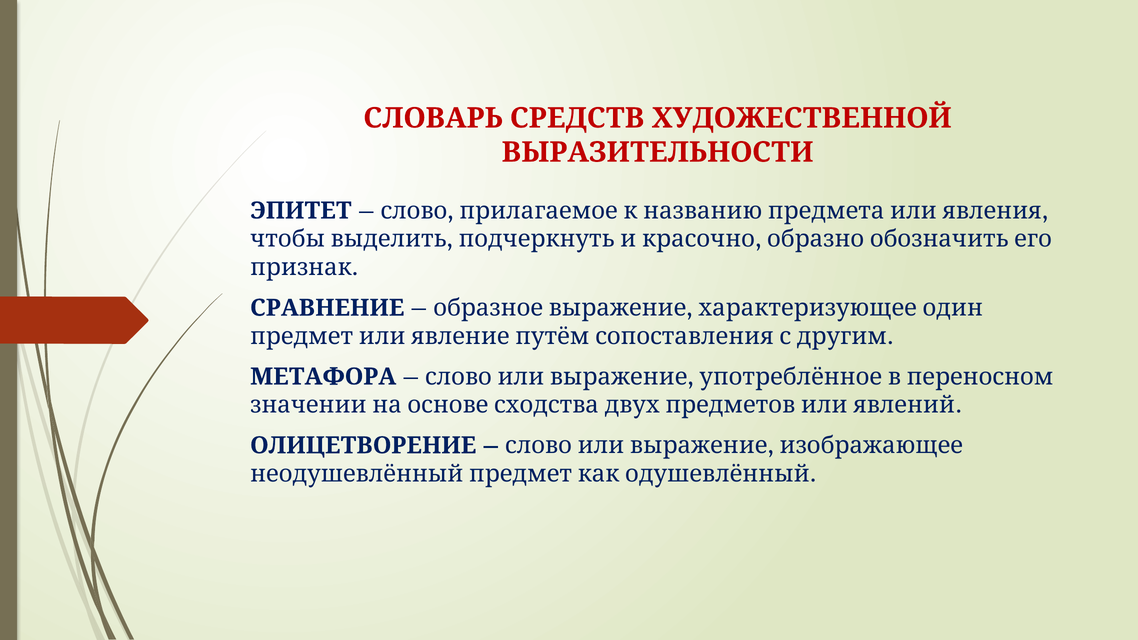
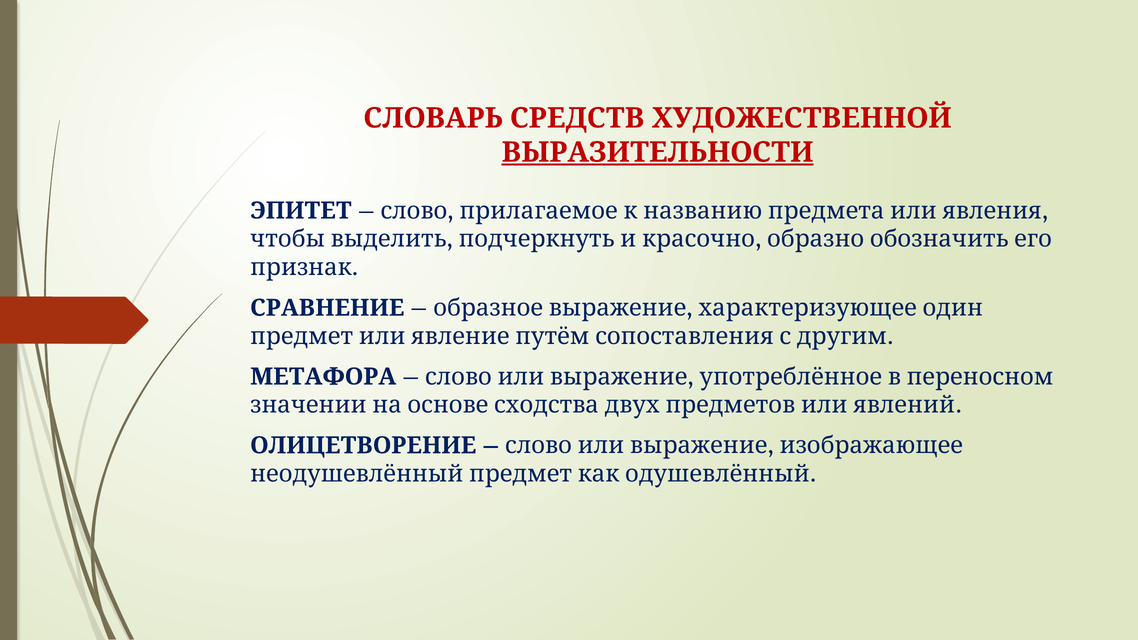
ВЫРАЗИТЕЛЬНОСТИ underline: none -> present (658, 152)
